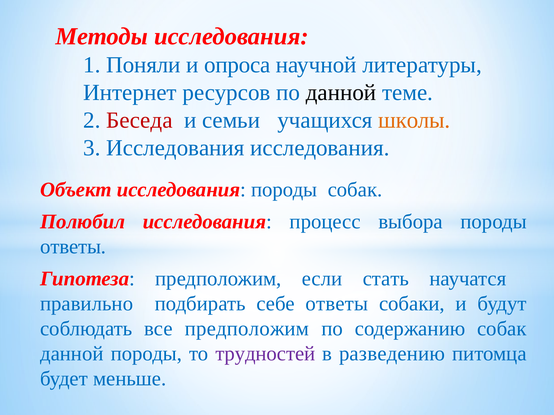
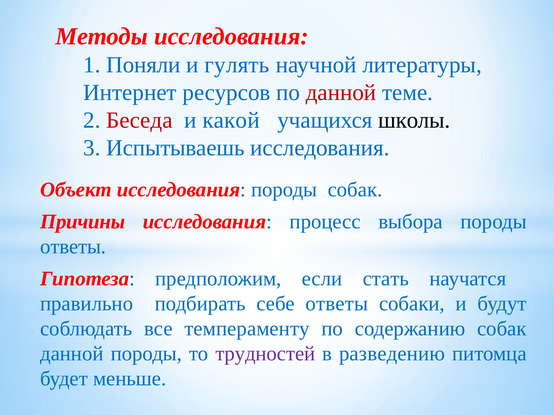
опроса: опроса -> гулять (237, 65)
данной colour: black -> red (341, 93)
семьи: семьи -> какой (231, 121)
школы colour: orange -> black (414, 121)
3 Исследования: Исследования -> Испытываешь (175, 148)
Полюбил: Полюбил -> Причины (83, 222)
все предположим: предположим -> темпераменту (247, 329)
